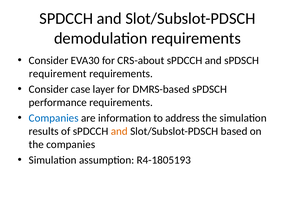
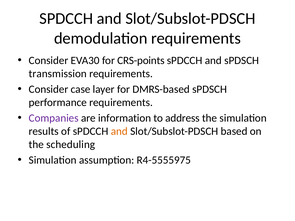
CRS-about: CRS-about -> CRS-points (141, 61)
requirement: requirement -> transmission (58, 74)
Companies colour: blue -> purple (54, 118)
the companies: companies -> scheduling (71, 145)
R4-1805193: R4-1805193 -> R4-5555975 (164, 160)
